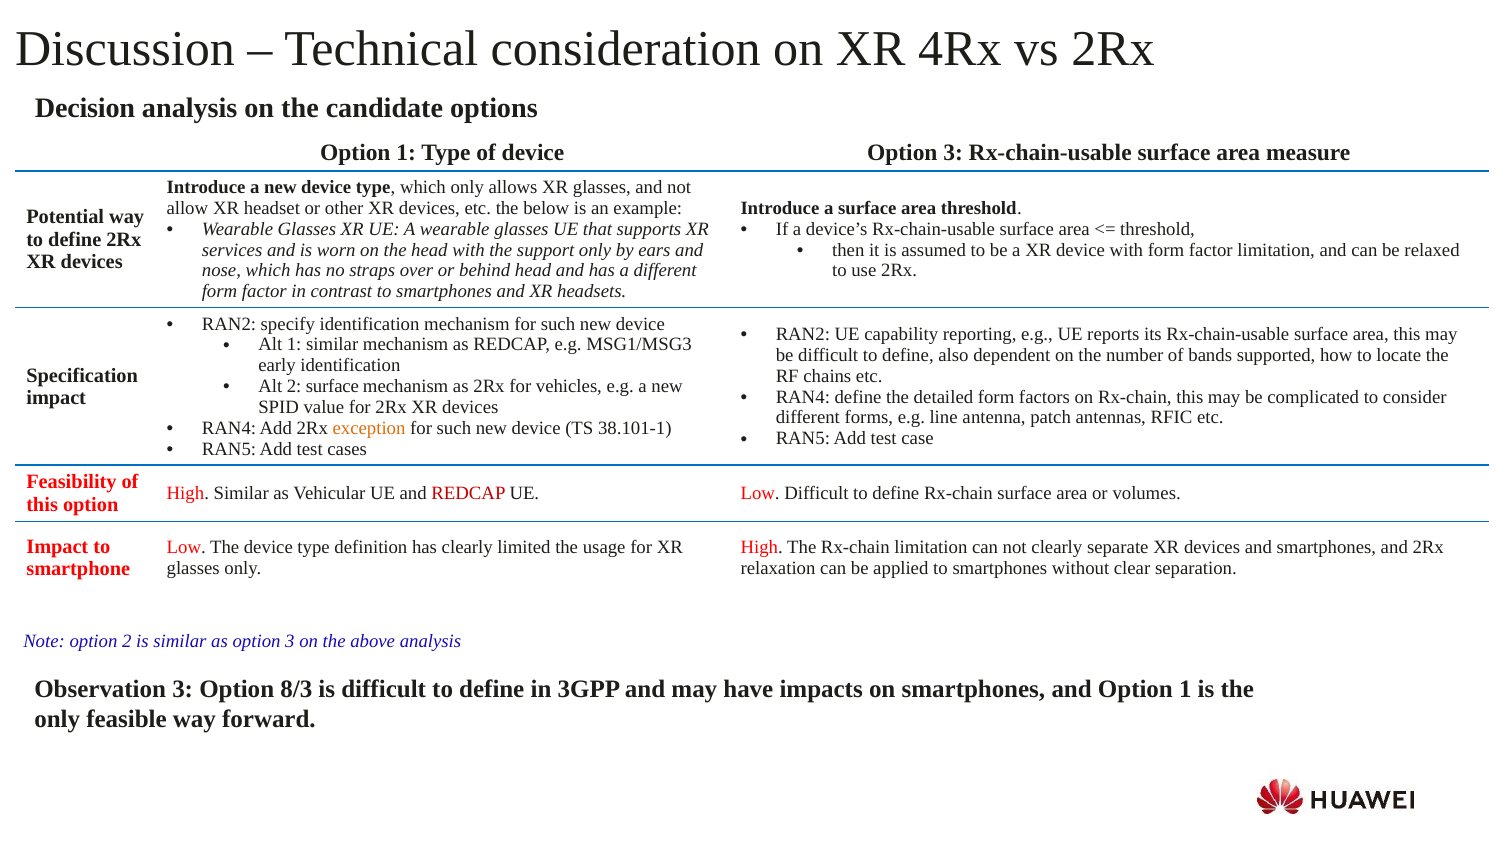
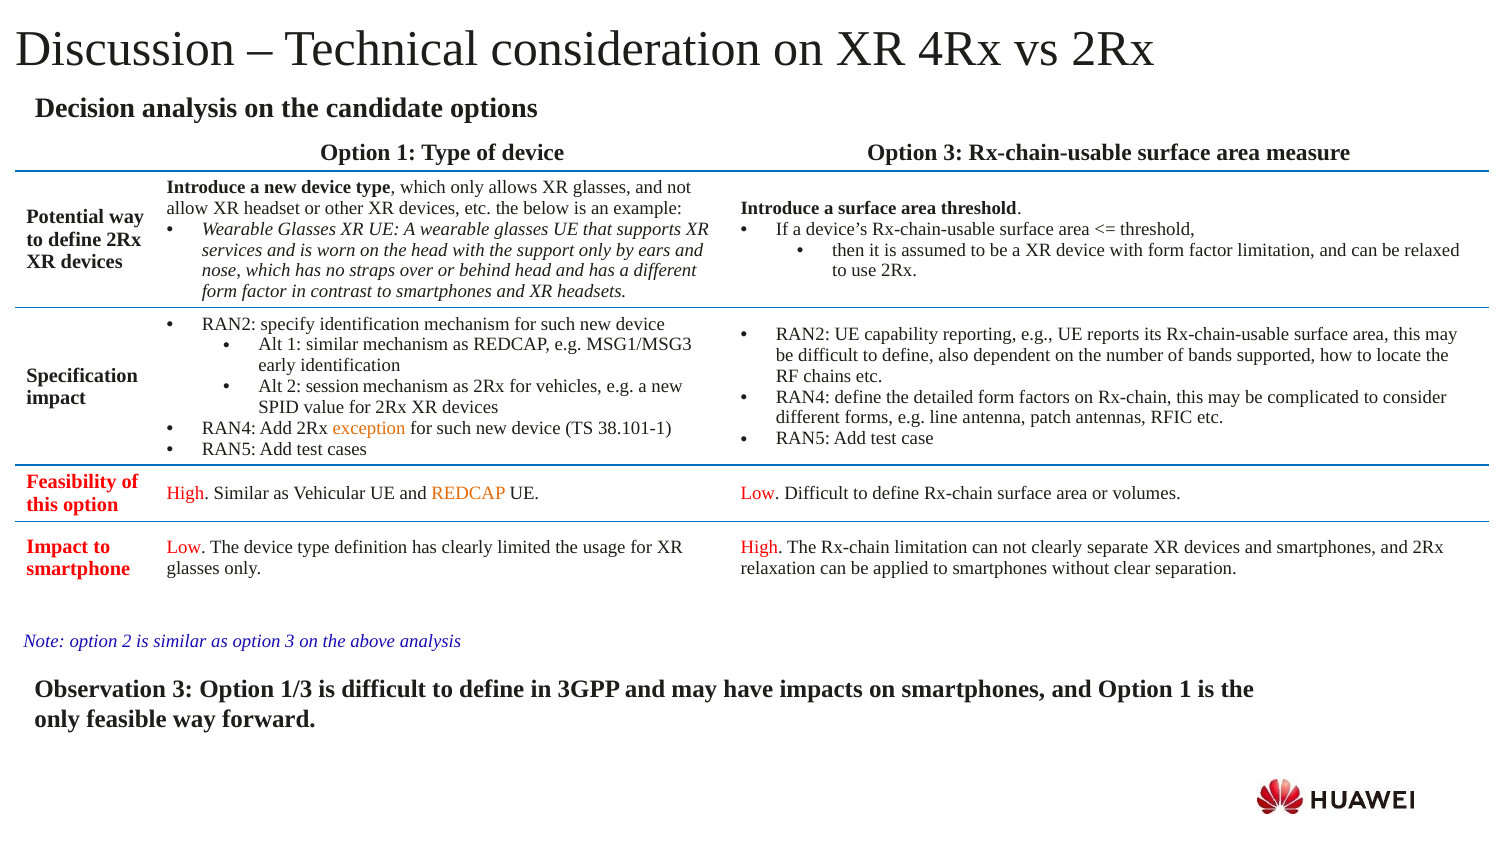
2 surface: surface -> session (332, 386)
REDCAP colour: red -> orange (468, 493)
8/3: 8/3 -> 1/3 (296, 689)
